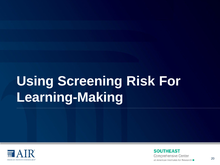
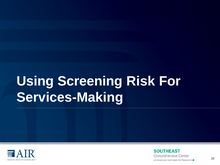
Learning-Making: Learning-Making -> Services-Making (70, 97)
